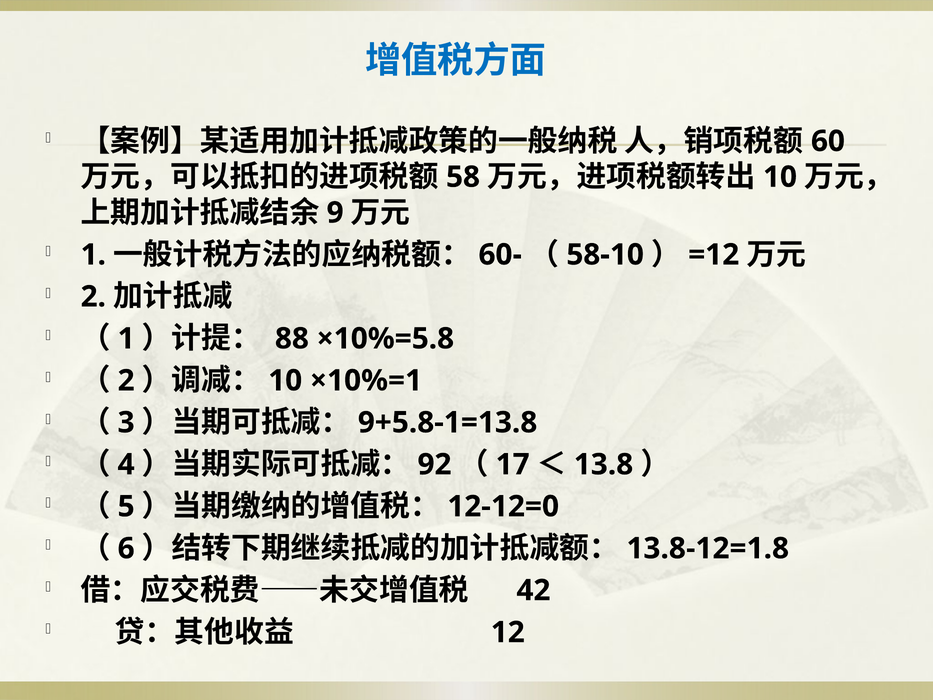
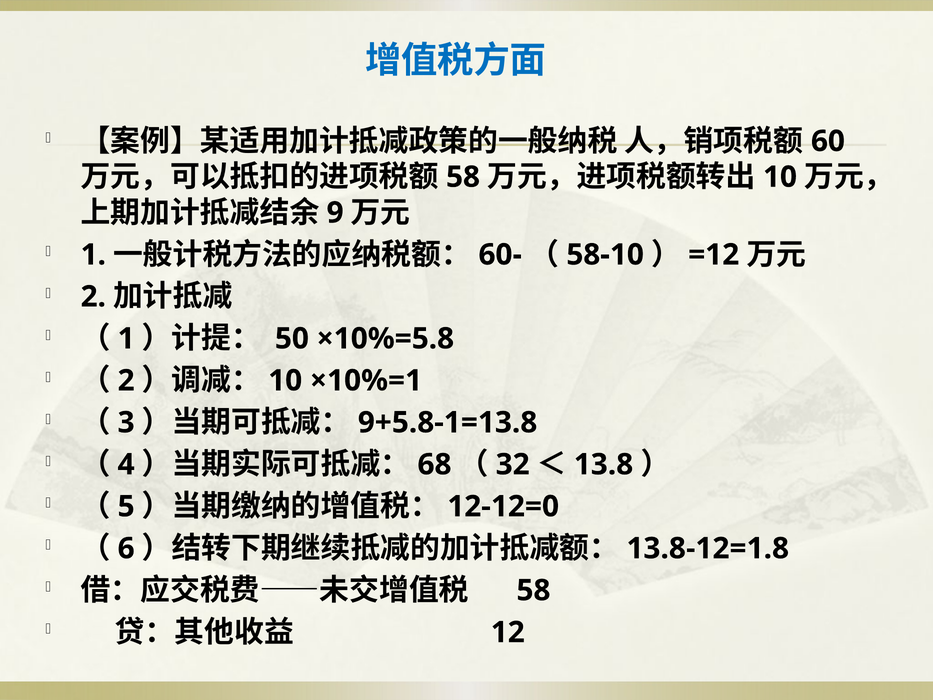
88: 88 -> 50 (292, 339)
92: 92 -> 68 (435, 464)
17: 17 -> 32 (513, 464)
42: 42 -> 58 (533, 590)
